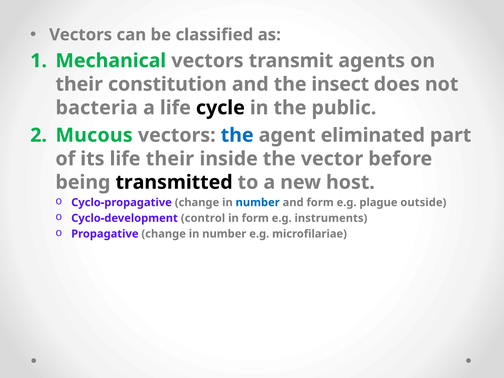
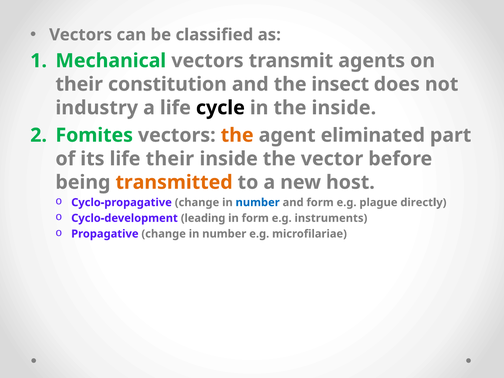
bacteria: bacteria -> industry (97, 108)
the public: public -> inside (344, 108)
Mucous: Mucous -> Fomites (94, 135)
the colour: blue -> orange (237, 135)
transmitted colour: black -> orange (174, 182)
outside: outside -> directly (423, 202)
control: control -> leading (203, 218)
